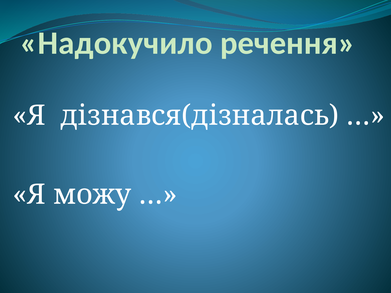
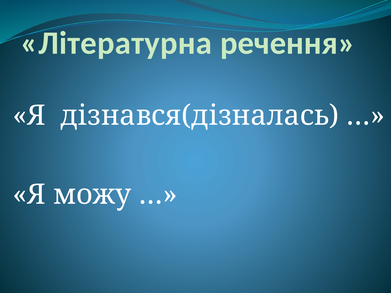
Надокучило: Надокучило -> Літературна (116, 43)
